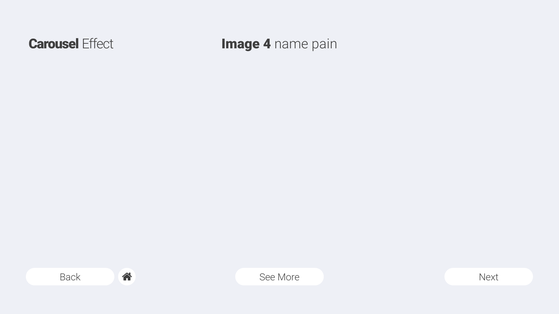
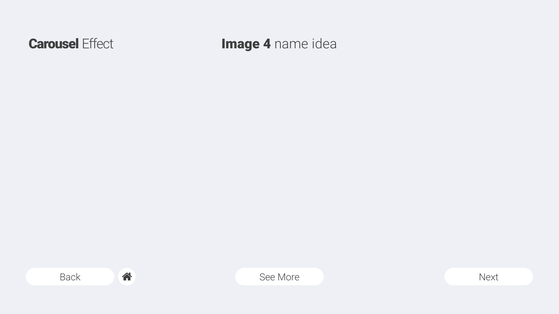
pain: pain -> idea (324, 44)
